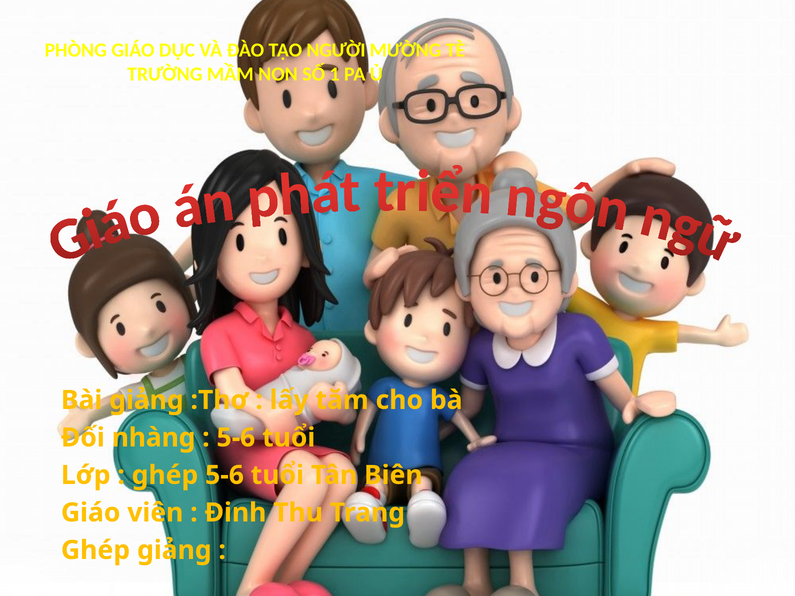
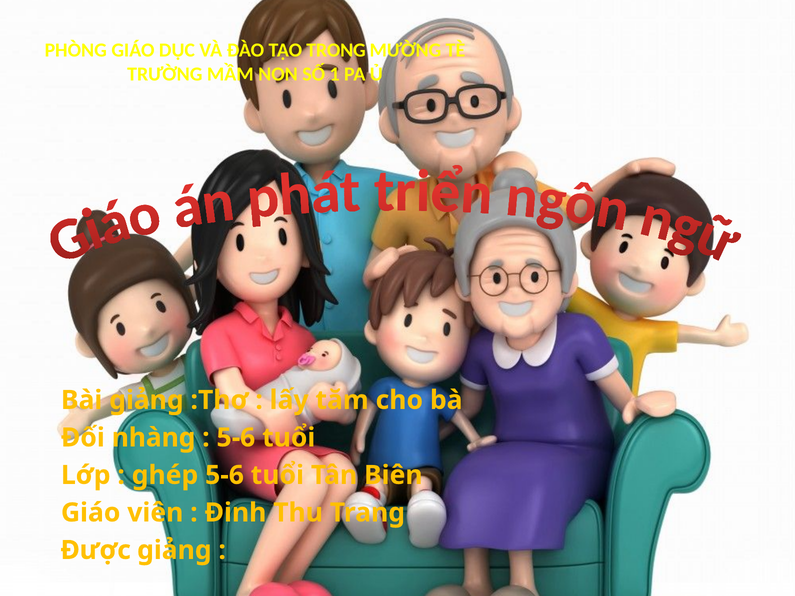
NGƯỜI: NGƯỜI -> TRONG (336, 50)
Ghép: Ghép -> Được (96, 550)
